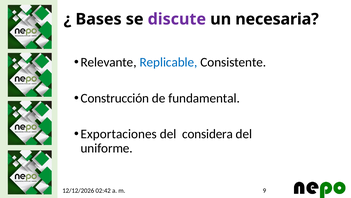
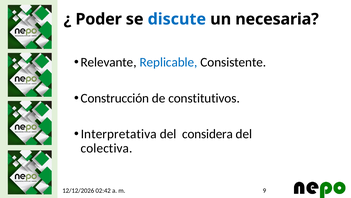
Bases: Bases -> Poder (99, 19)
discute colour: purple -> blue (177, 19)
fundamental: fundamental -> constitutivos (204, 98)
Exportaciones: Exportaciones -> Interpretativa (119, 134)
uniforme: uniforme -> colectiva (107, 148)
